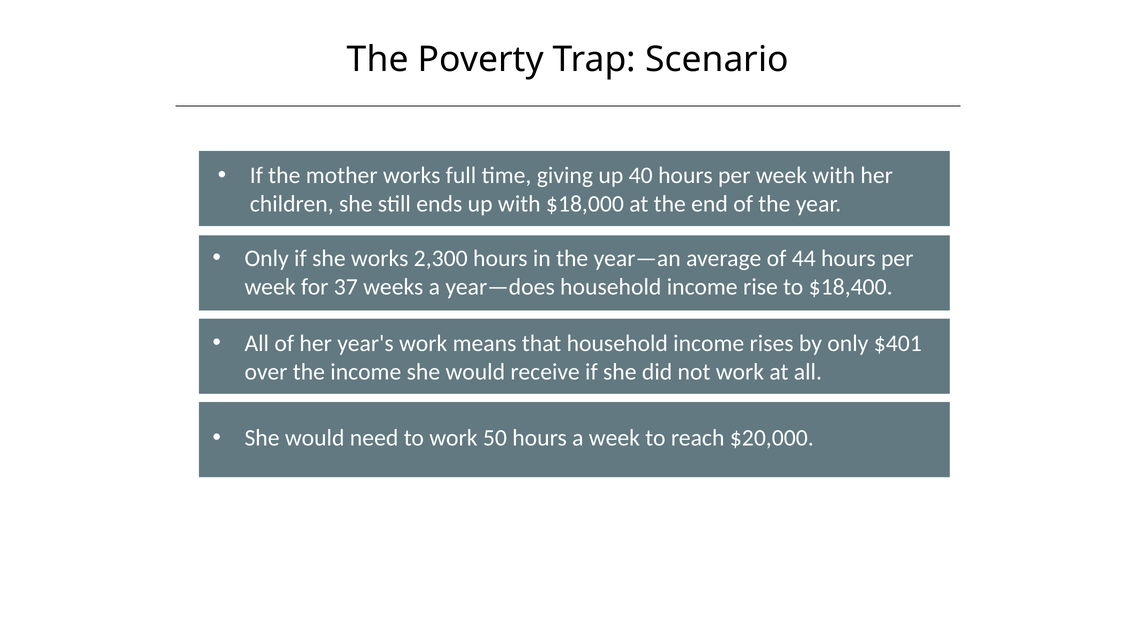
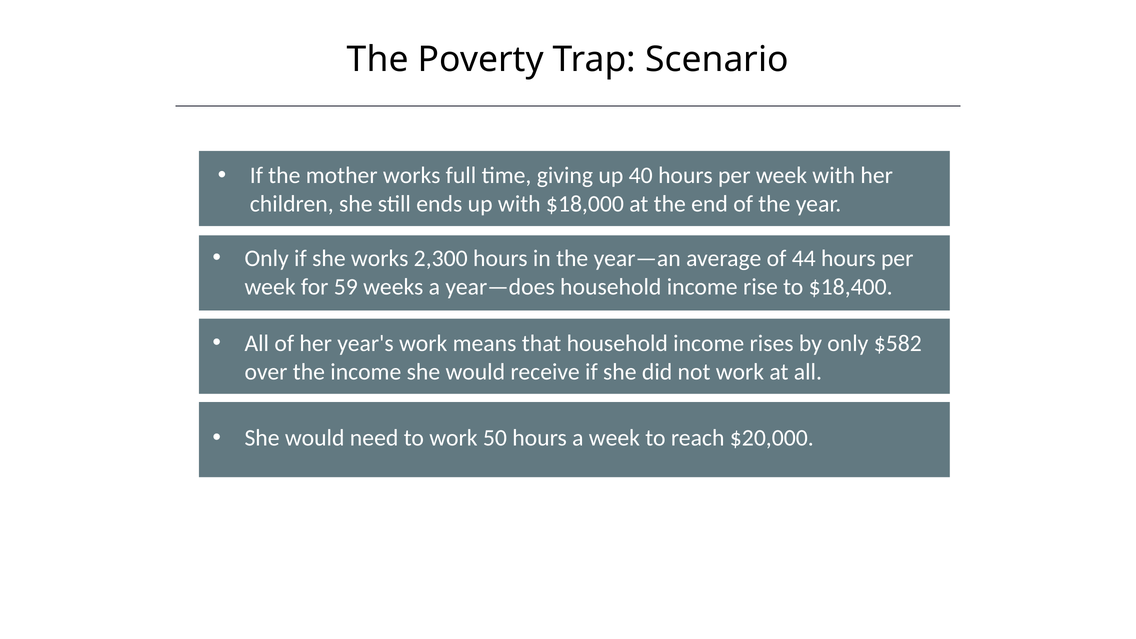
37: 37 -> 59 (346, 287)
$401: $401 -> $582 (898, 343)
